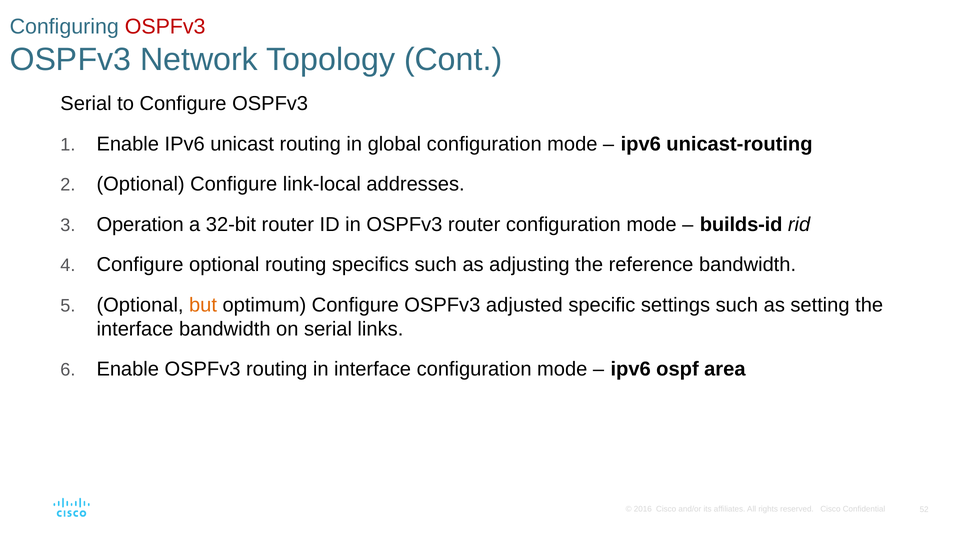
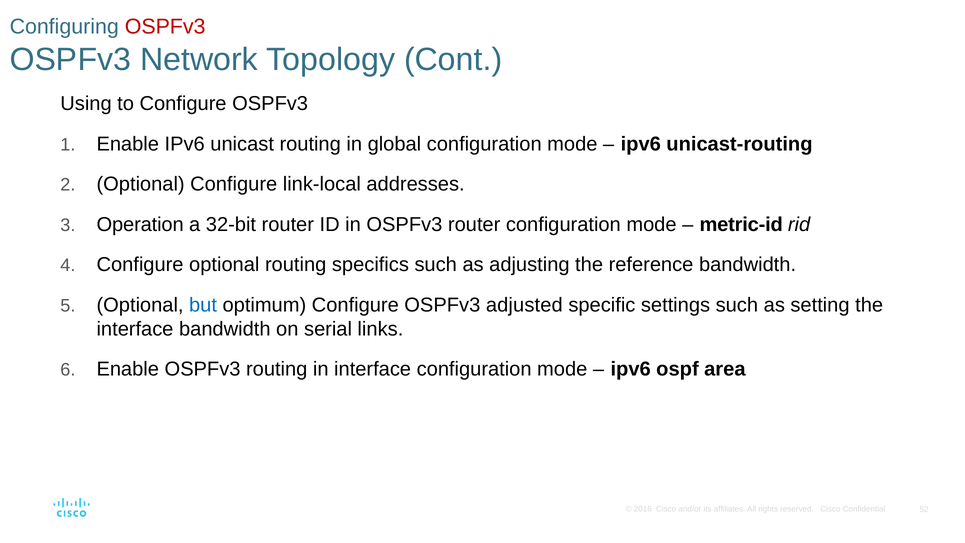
Serial: Serial -> Using (86, 104)
builds-id: builds-id -> metric-id (741, 224)
but colour: orange -> blue (203, 305)
